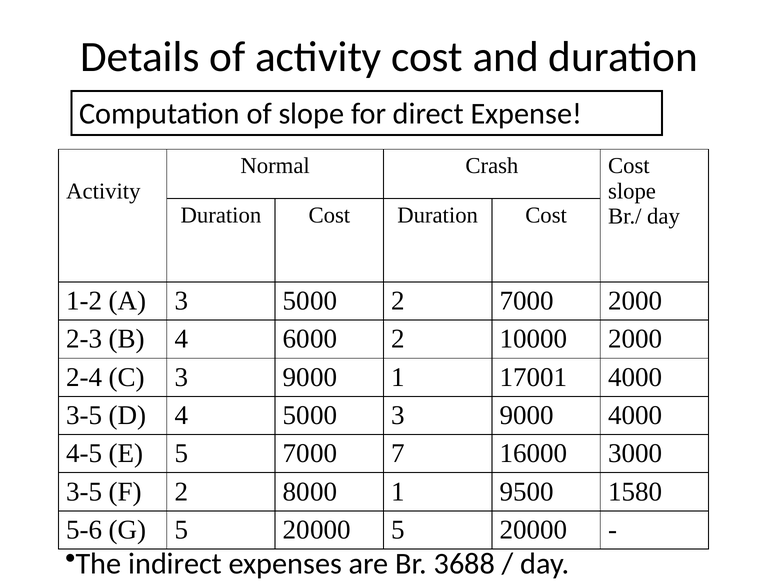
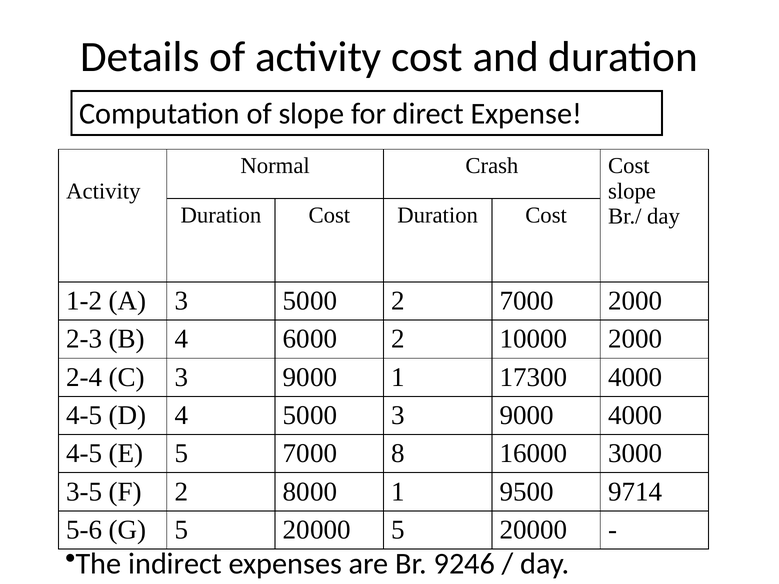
17001: 17001 -> 17300 (533, 377)
3-5: 3-5 -> 4-5 (84, 415)
7: 7 -> 8 (398, 454)
1580: 1580 -> 9714 (635, 492)
3688: 3688 -> 9246 (464, 564)
